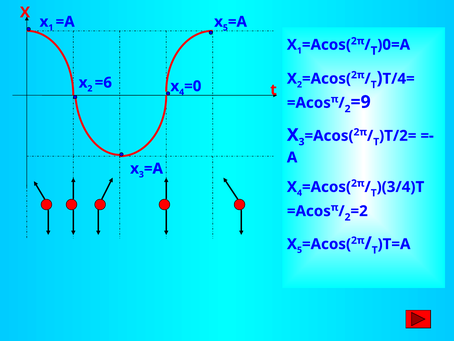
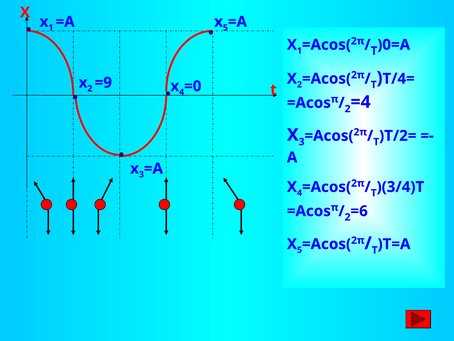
=6: =6 -> =9 (103, 83)
=9: =9 -> =4 (361, 102)
=2: =2 -> =6 (359, 211)
